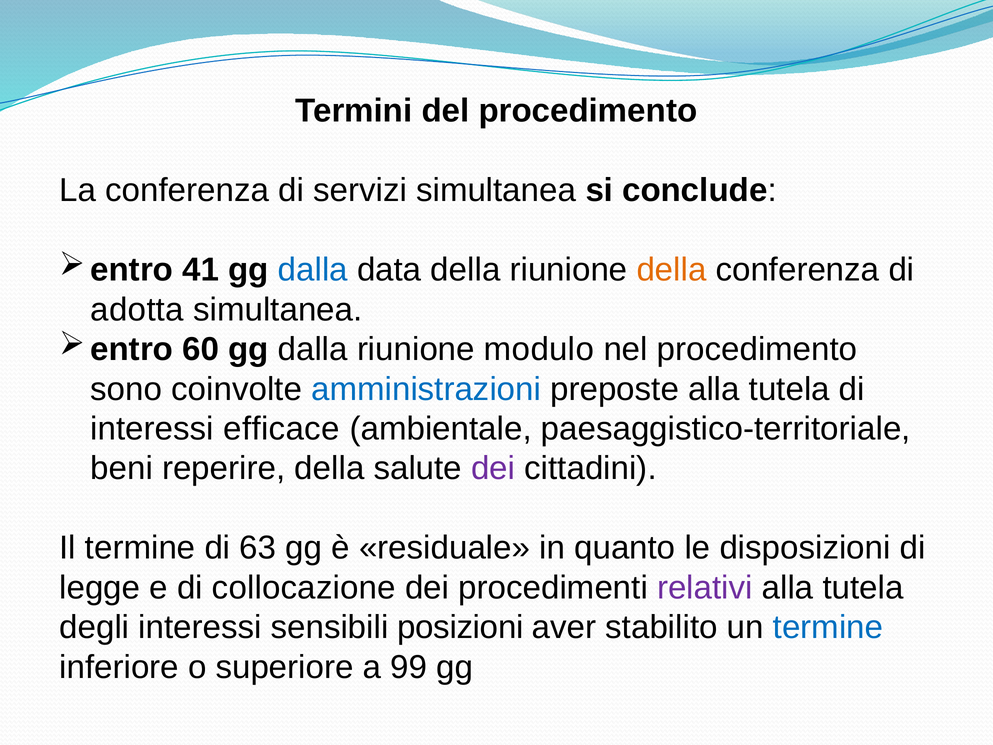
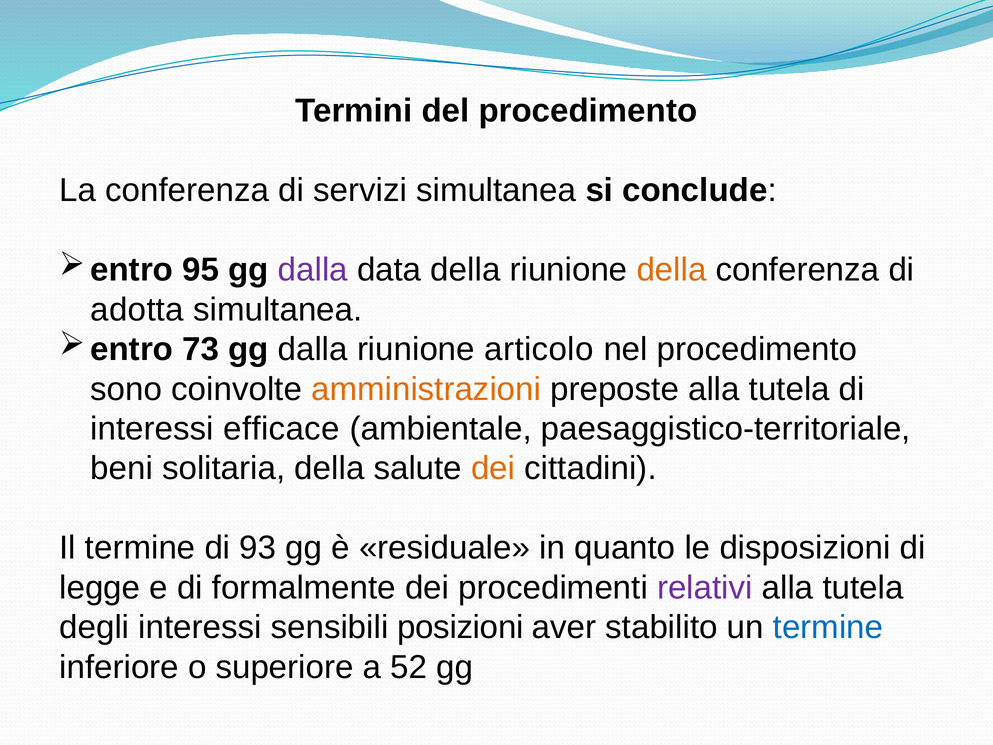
41: 41 -> 95 (201, 270)
dalla colour: blue -> purple (313, 270)
60: 60 -> 73 (201, 349)
modulo: modulo -> articolo (539, 349)
amministrazioni colour: blue -> orange (426, 389)
reperire: reperire -> solitaria (224, 468)
dei colour: purple -> orange (493, 468)
63: 63 -> 93 (258, 548)
collocazione: collocazione -> formalmente (304, 588)
99: 99 -> 52 (409, 667)
